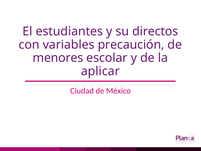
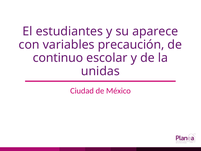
directos: directos -> aparece (155, 31)
menores: menores -> continuo (58, 58)
aplicar: aplicar -> unidas (100, 71)
